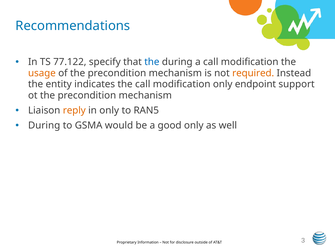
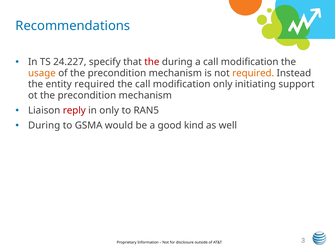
77.122: 77.122 -> 24.227 (70, 62)
the colour: blue -> red (152, 62)
entity indicates: indicates -> required (95, 84)
endpoint: endpoint -> initiating (255, 84)
reply colour: orange -> red (74, 110)
good only: only -> kind (194, 126)
